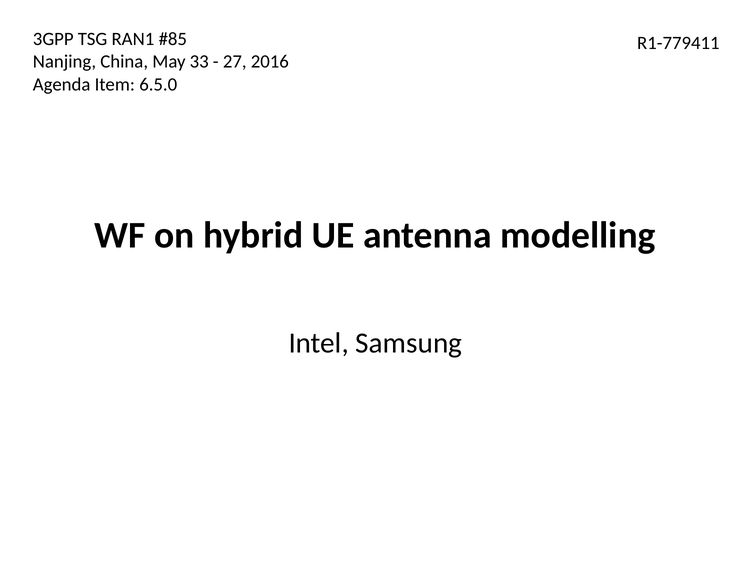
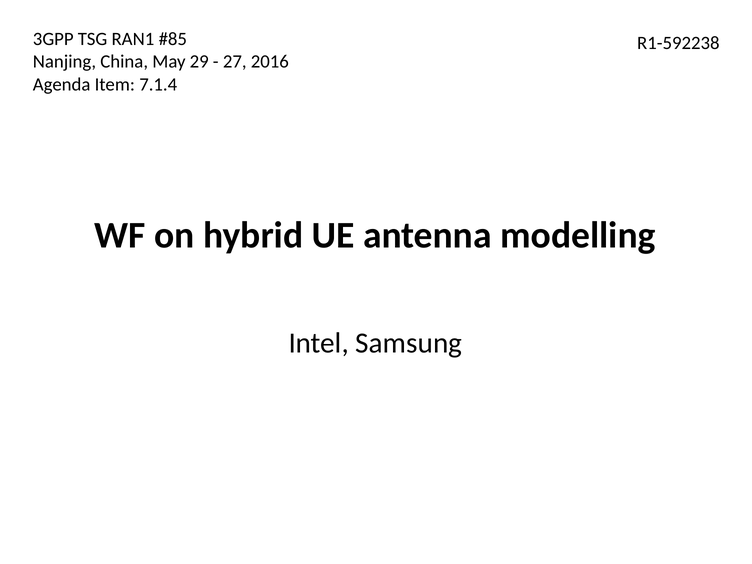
R1-779411: R1-779411 -> R1-592238 (678, 43)
33: 33 -> 29 (199, 62)
6.5.0: 6.5.0 -> 7.1.4 (158, 84)
